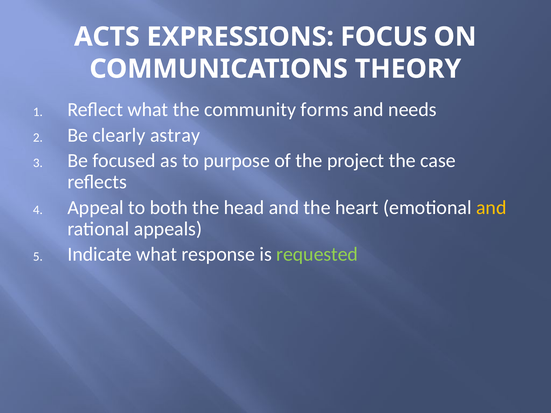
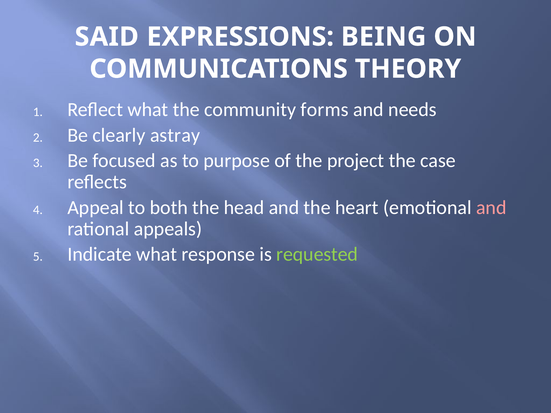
ACTS: ACTS -> SAID (107, 37)
FOCUS: FOCUS -> BEING (384, 37)
and colour: yellow -> pink (491, 208)
